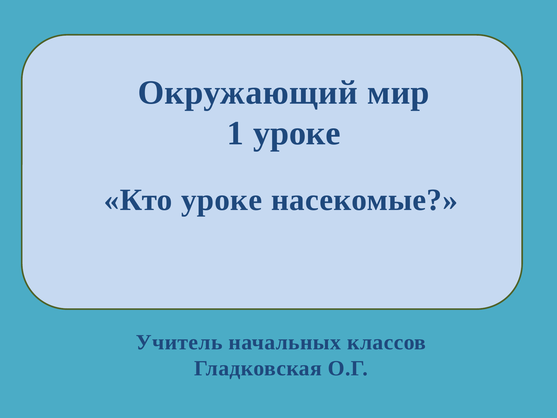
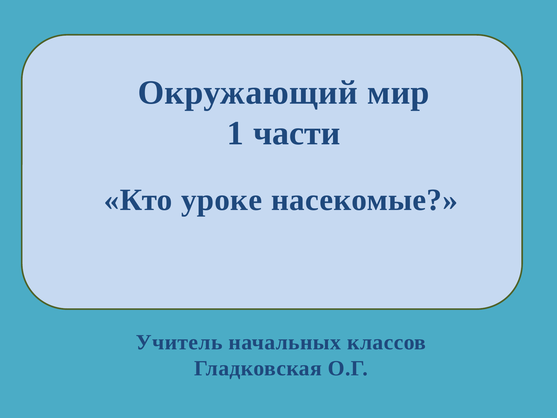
1 уроке: уроке -> части (297, 133)
